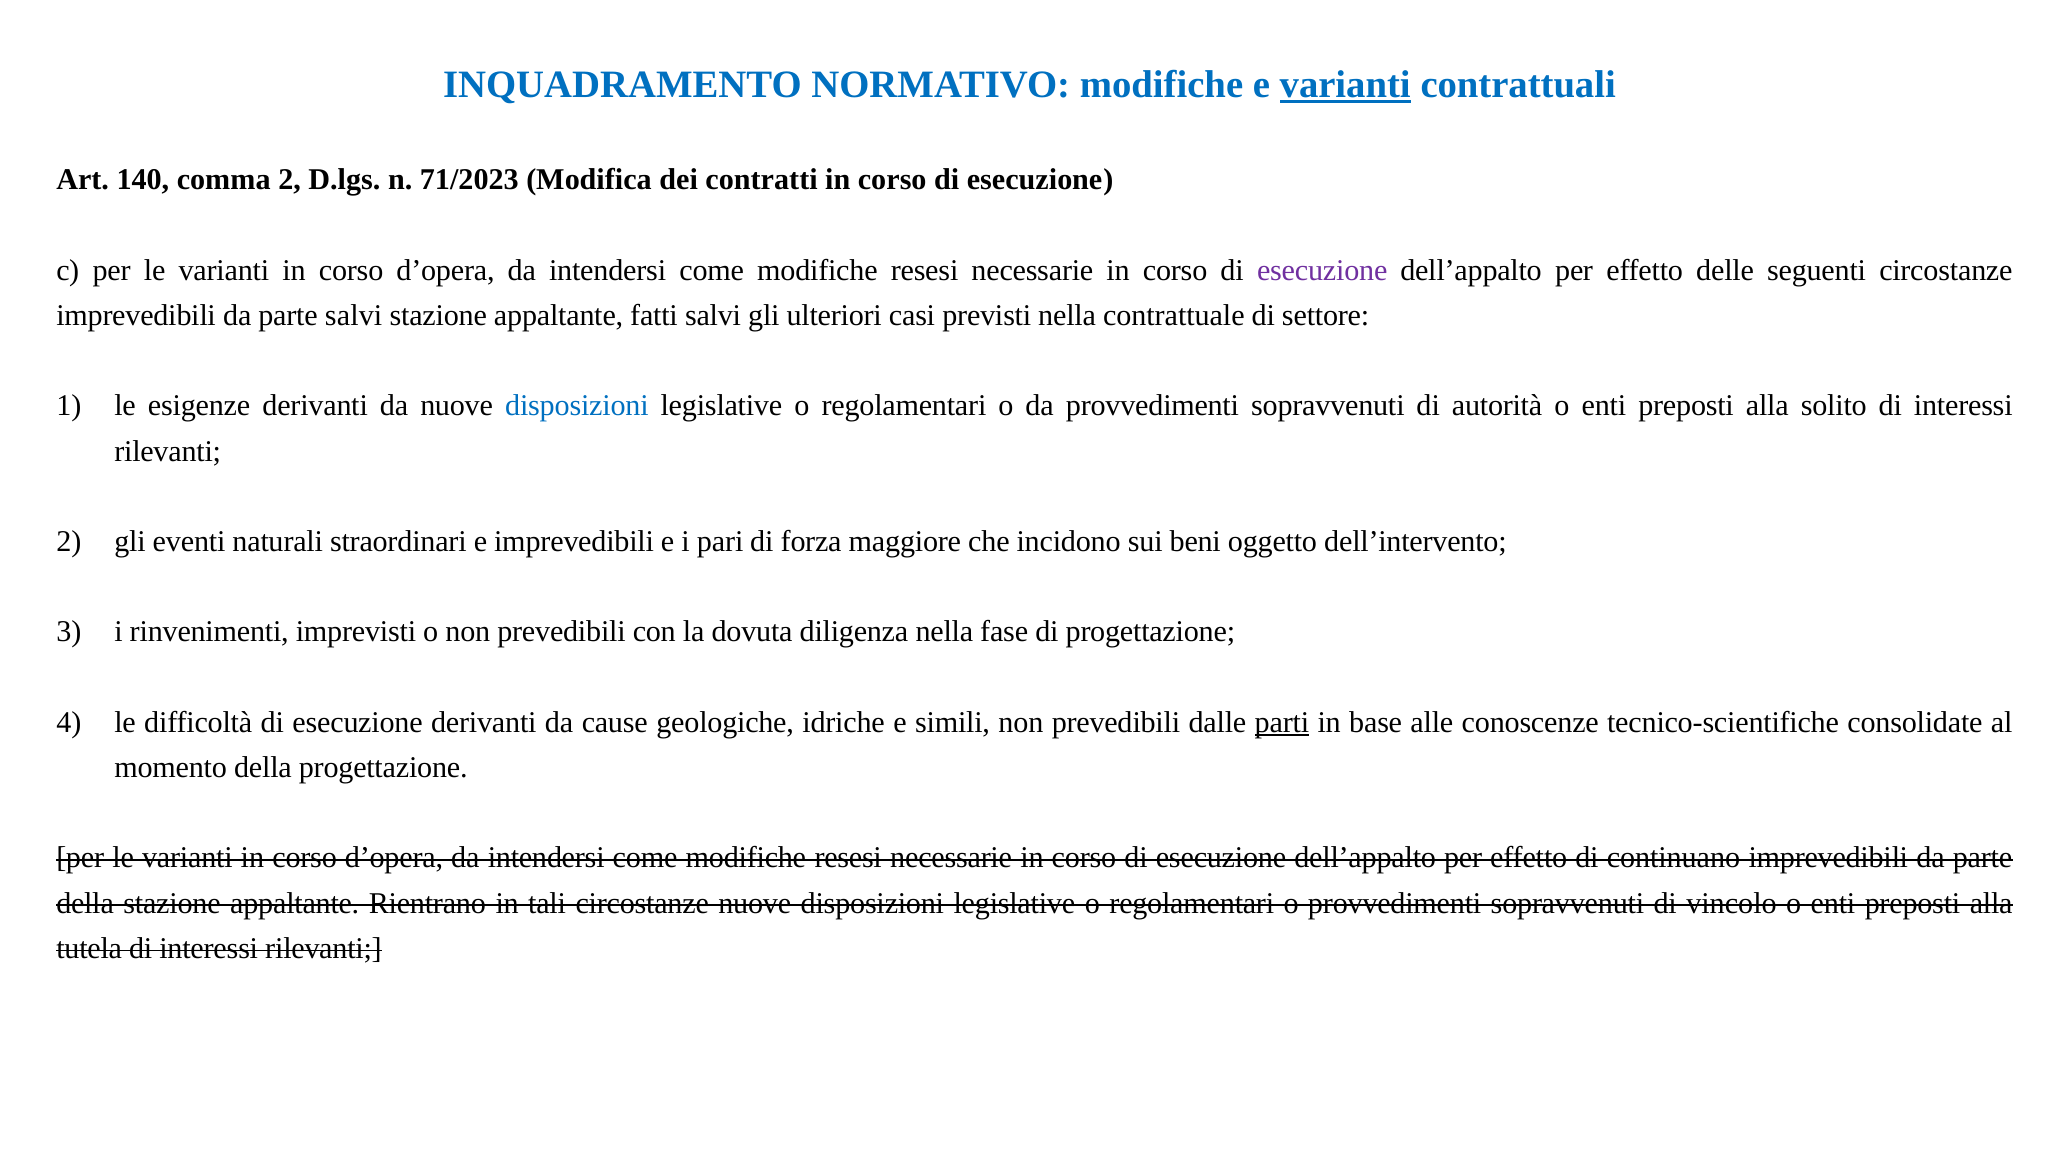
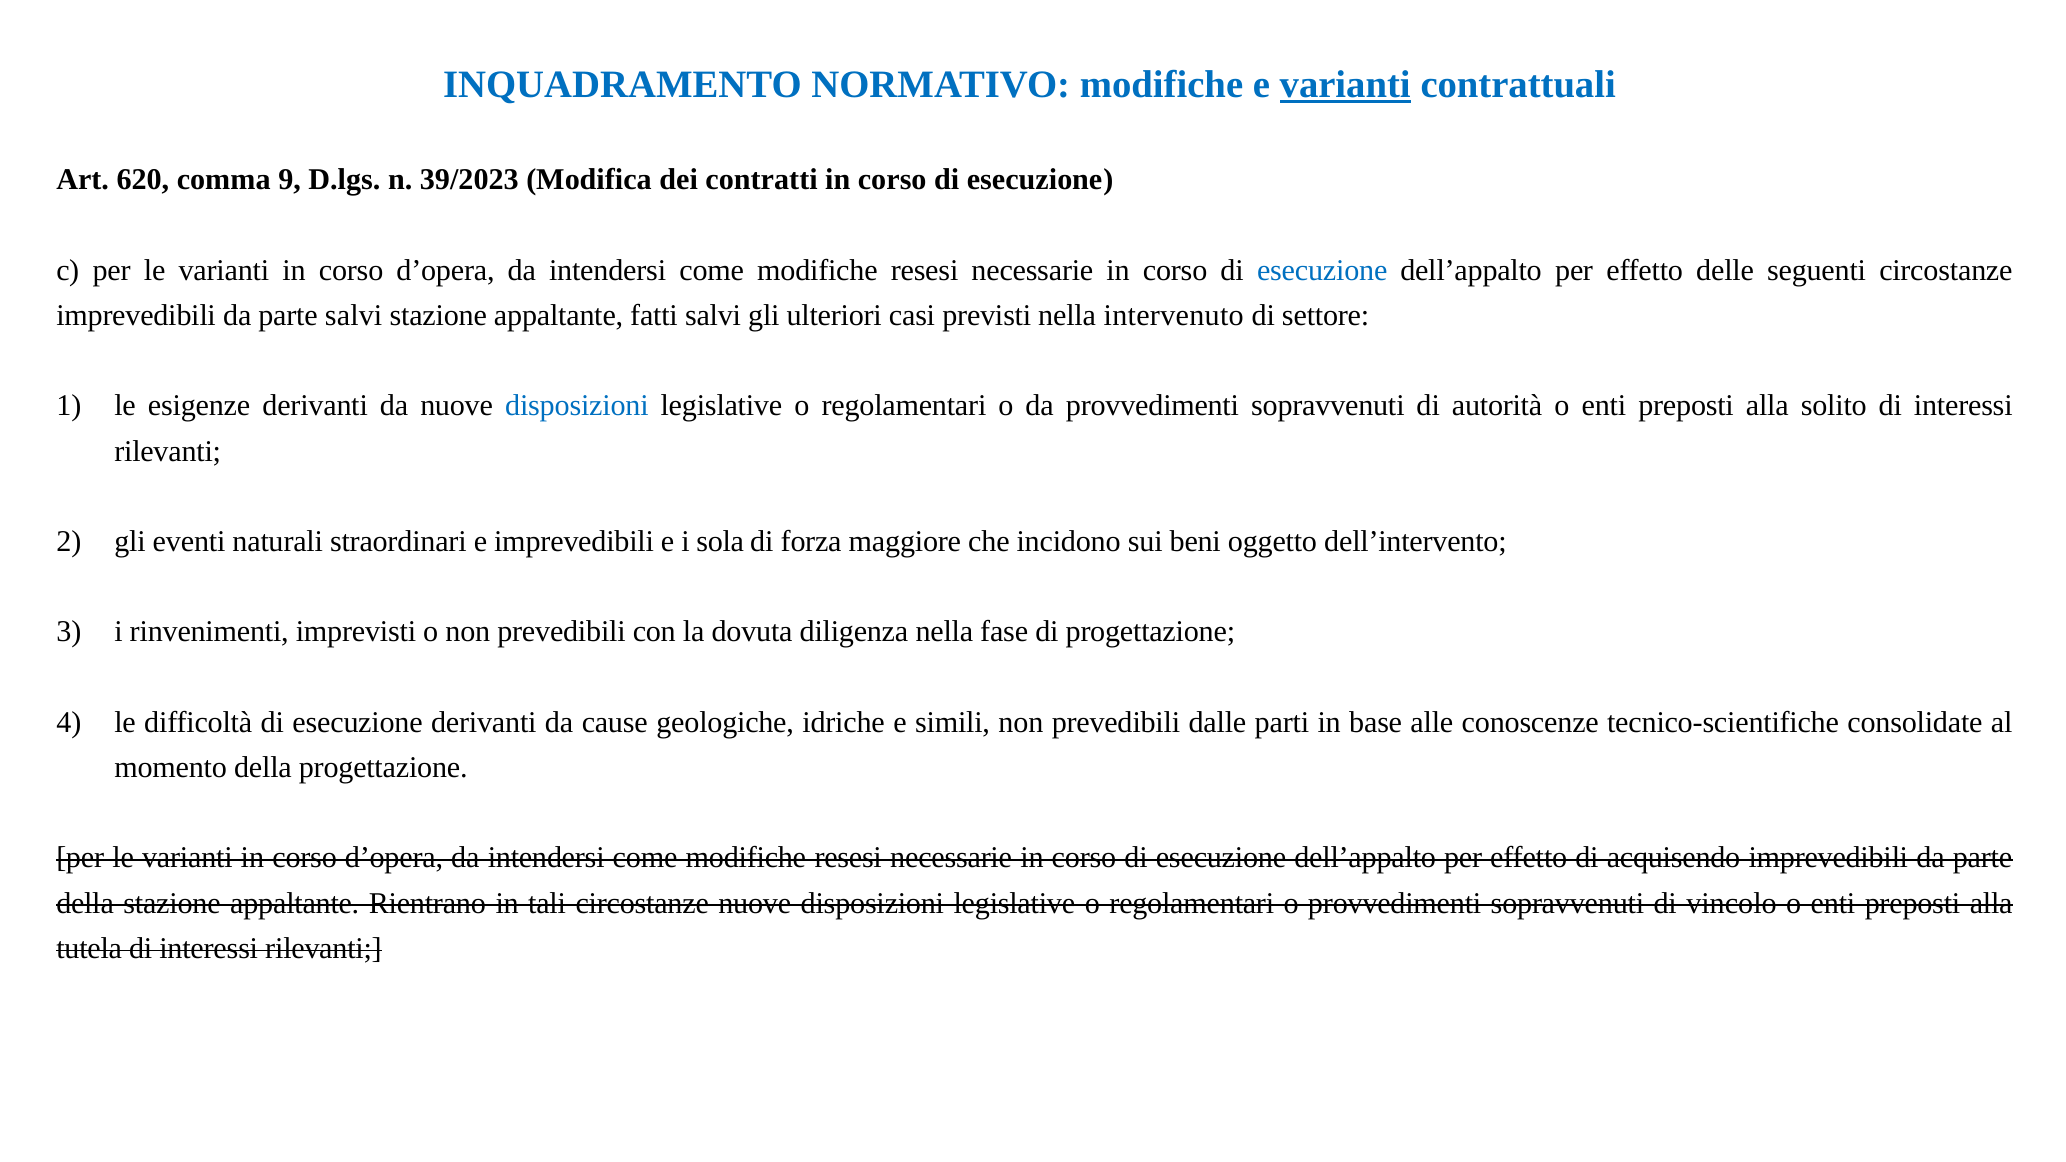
140: 140 -> 620 (143, 180)
comma 2: 2 -> 9 (290, 180)
71/2023: 71/2023 -> 39/2023 (469, 180)
esecuzione colour: purple -> blue (1322, 270)
contrattuale: contrattuale -> intervenuto (1174, 316)
pari: pari -> sola (720, 542)
parti underline: present -> none (1282, 722)
continuano: continuano -> acquisendo (1674, 858)
